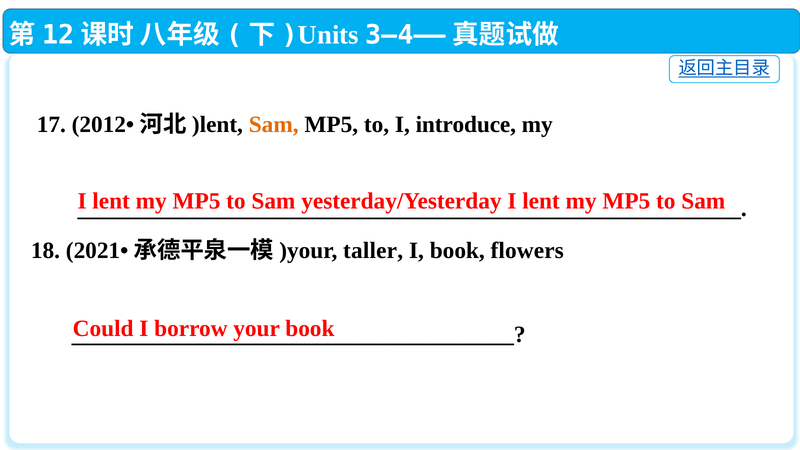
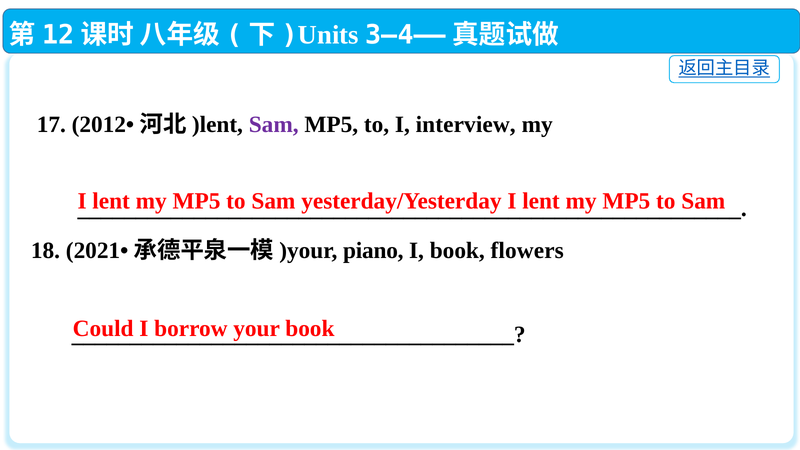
Sam colour: orange -> purple (274, 124)
introduce: introduce -> interview (466, 124)
taller: taller -> piano (373, 251)
